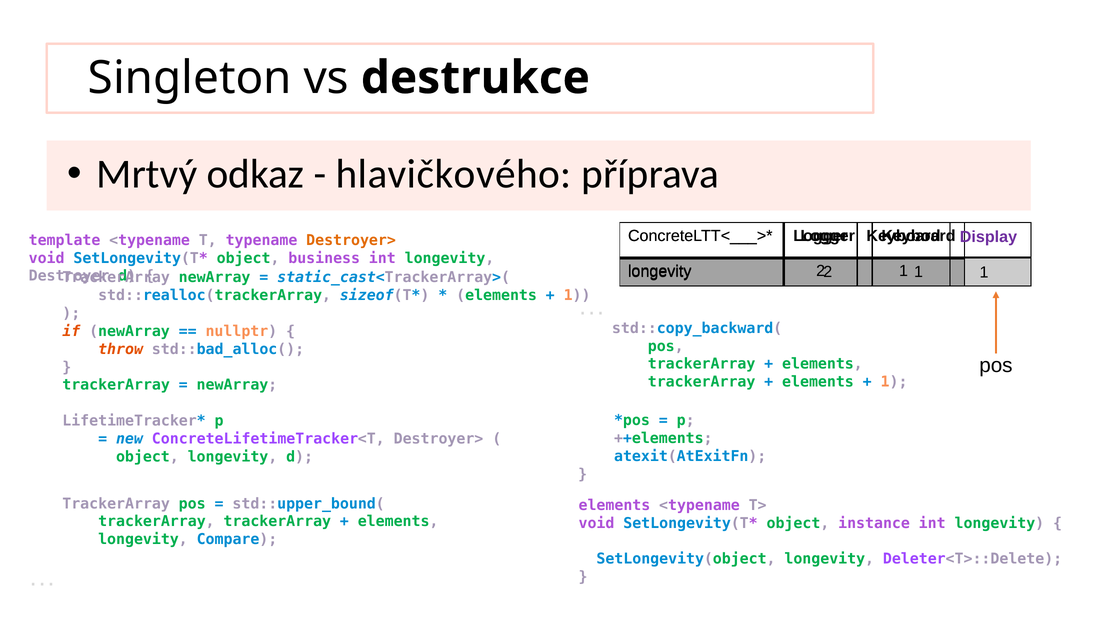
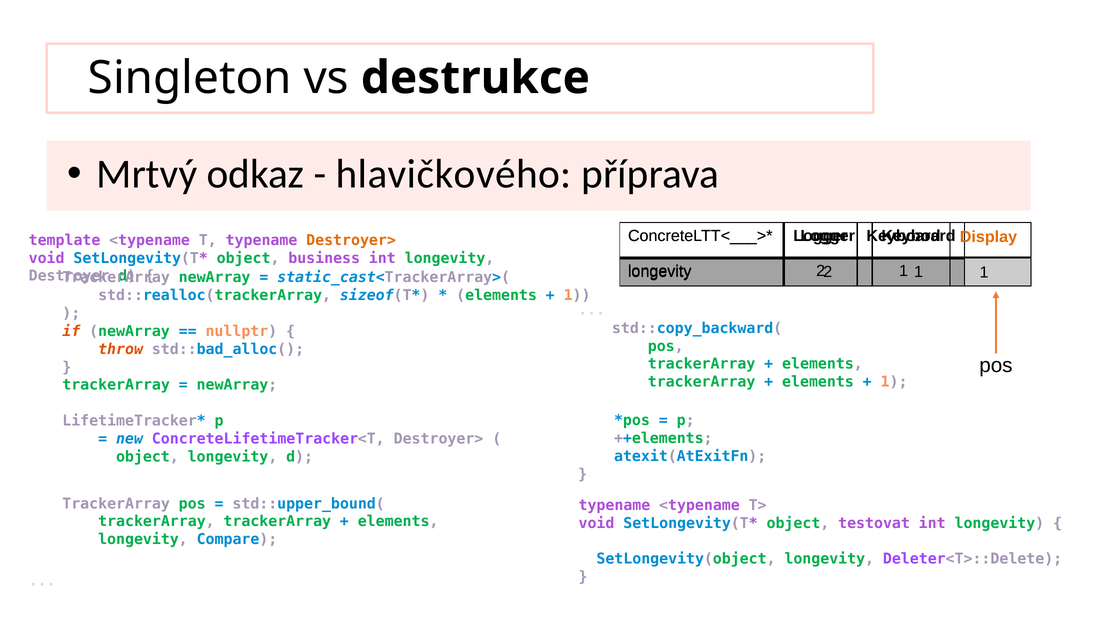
Display colour: purple -> orange (988, 237)
elements: elements -> typename (614, 505)
instance: instance -> testovat (874, 523)
